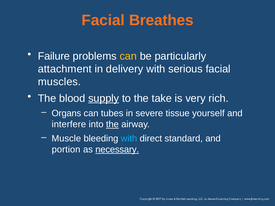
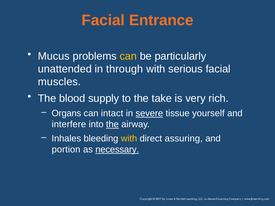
Breathes: Breathes -> Entrance (161, 20)
Failure: Failure -> Mucus (54, 56)
attachment: attachment -> unattended (65, 69)
delivery: delivery -> through (125, 69)
supply underline: present -> none (104, 98)
tubes: tubes -> intact (112, 114)
severe underline: none -> present (149, 114)
Muscle: Muscle -> Inhales (66, 139)
with colour: light blue -> yellow (129, 139)
standard: standard -> assuring (184, 139)
